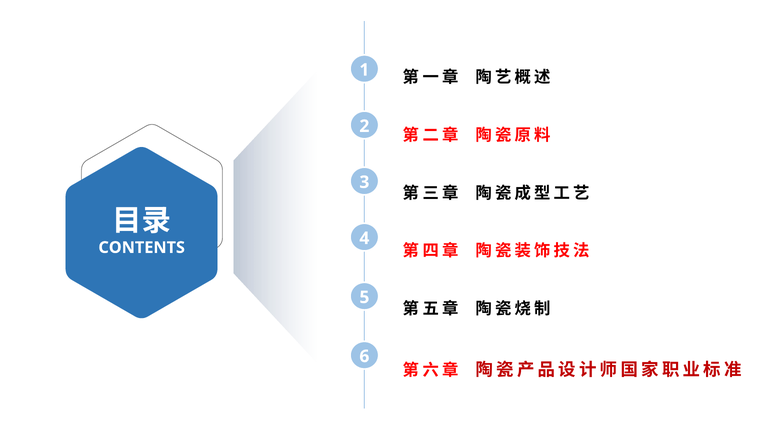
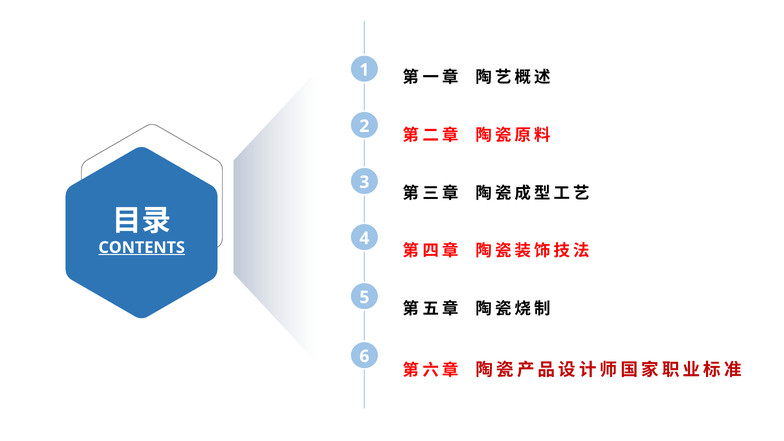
CONTENTS underline: none -> present (142, 248)
